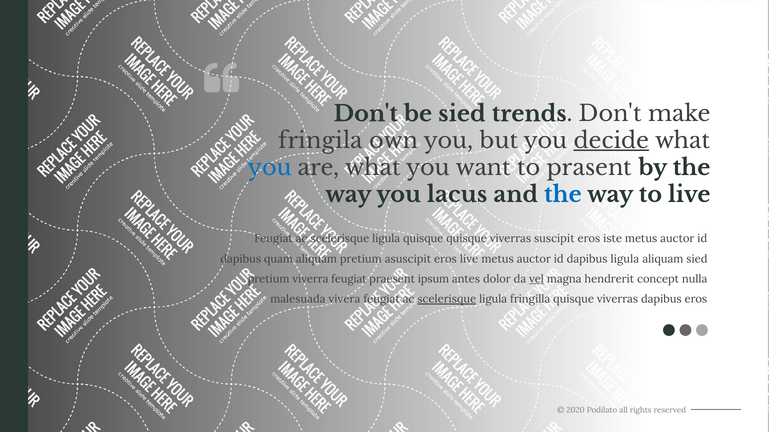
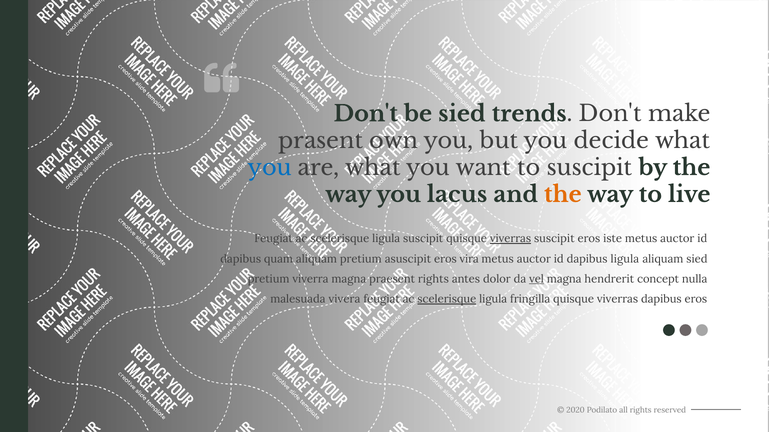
fringila: fringila -> prasent (321, 141)
decide underline: present -> none (611, 141)
to prasent: prasent -> suscipit (589, 168)
the colour: blue -> orange (563, 195)
ligula quisque: quisque -> suscipit (423, 239)
viverras underline: none -> present (510, 239)
eros live: live -> vira (469, 259)
viverra feugiat: feugiat -> magna (349, 279)
praesent ipsum: ipsum -> rights (433, 279)
